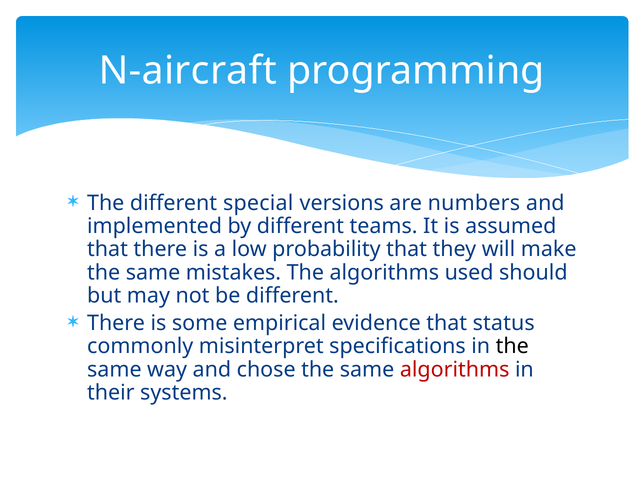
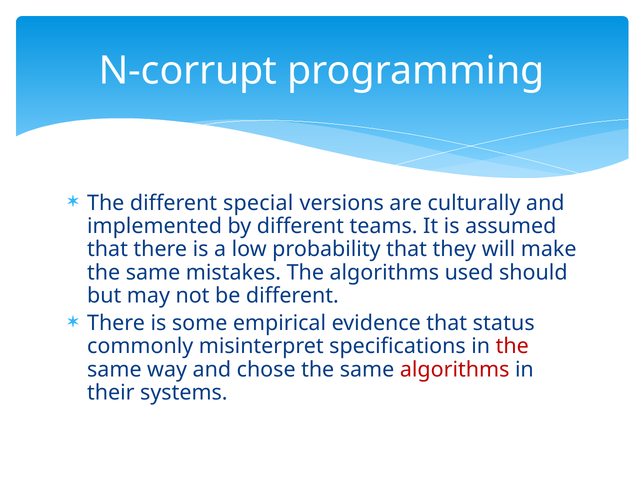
N-aircraft: N-aircraft -> N-corrupt (188, 71)
numbers: numbers -> culturally (474, 203)
the colour: black -> red (512, 346)
